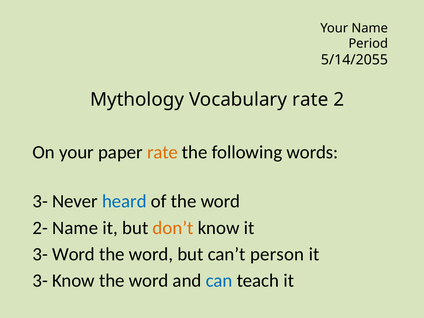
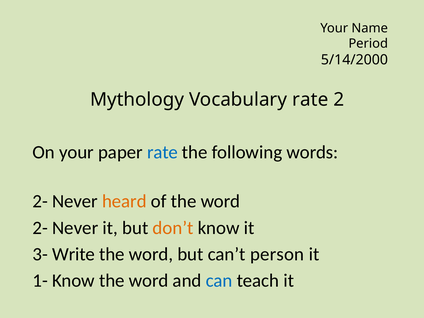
5/14/2055: 5/14/2055 -> 5/14/2000 (354, 60)
rate colour: orange -> blue (163, 152)
3-: 3- -> 2- (40, 201)
heard colour: blue -> orange (124, 201)
Name: Name -> Never (75, 228)
3- Word: Word -> Write (73, 254)
3-: 3- -> 1- (40, 281)
